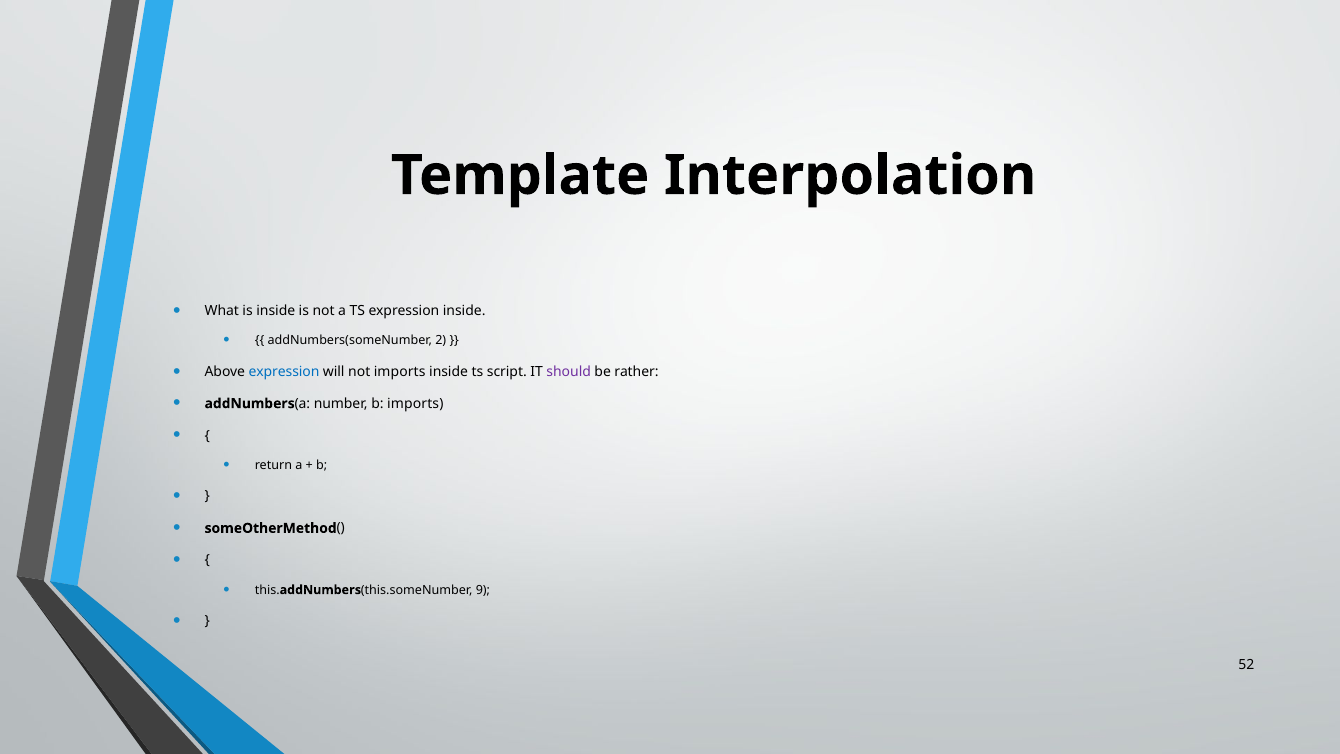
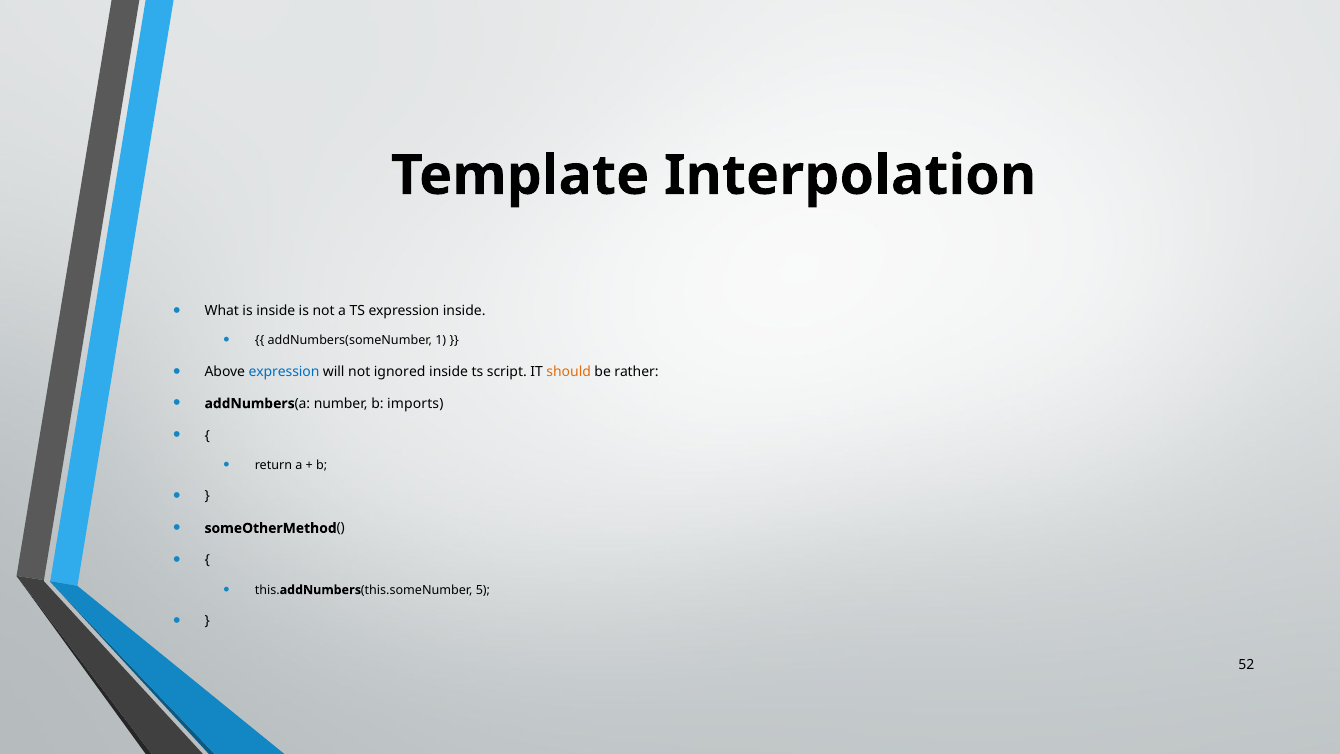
2: 2 -> 1 (441, 340)
not imports: imports -> ignored (400, 372)
should colour: purple -> orange (569, 372)
9: 9 -> 5 (483, 590)
